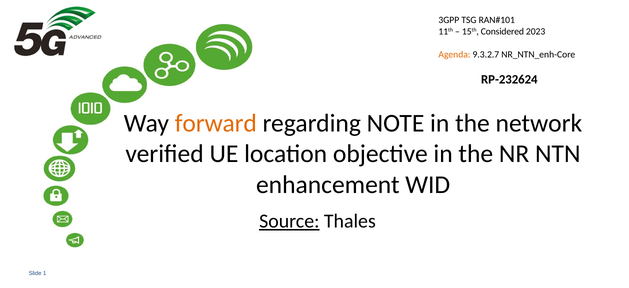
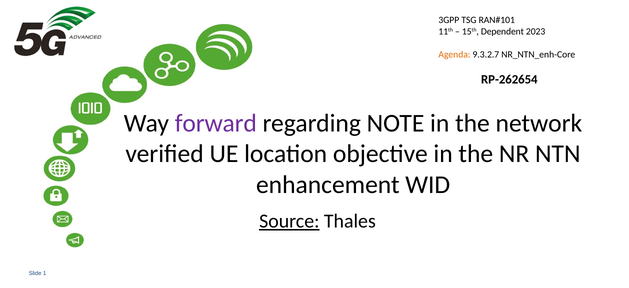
Considered: Considered -> Dependent (502, 32)
RP-232624: RP-232624 -> RP-262654 (509, 79)
forward colour: orange -> purple (216, 123)
